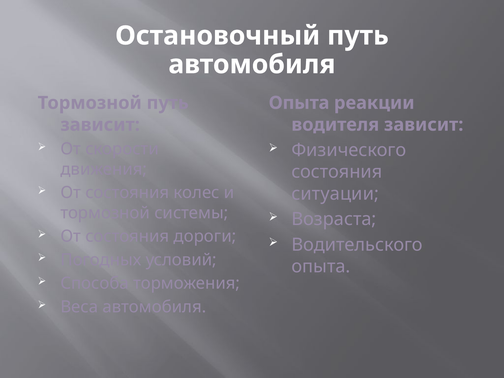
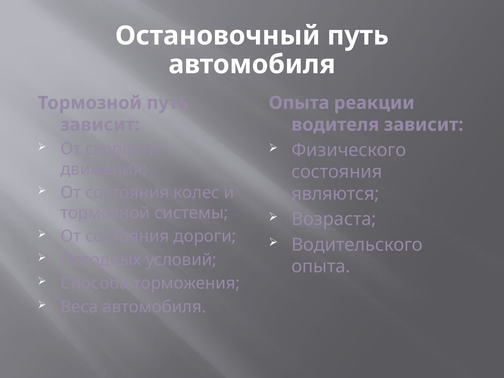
ситуации: ситуации -> являются (335, 194)
